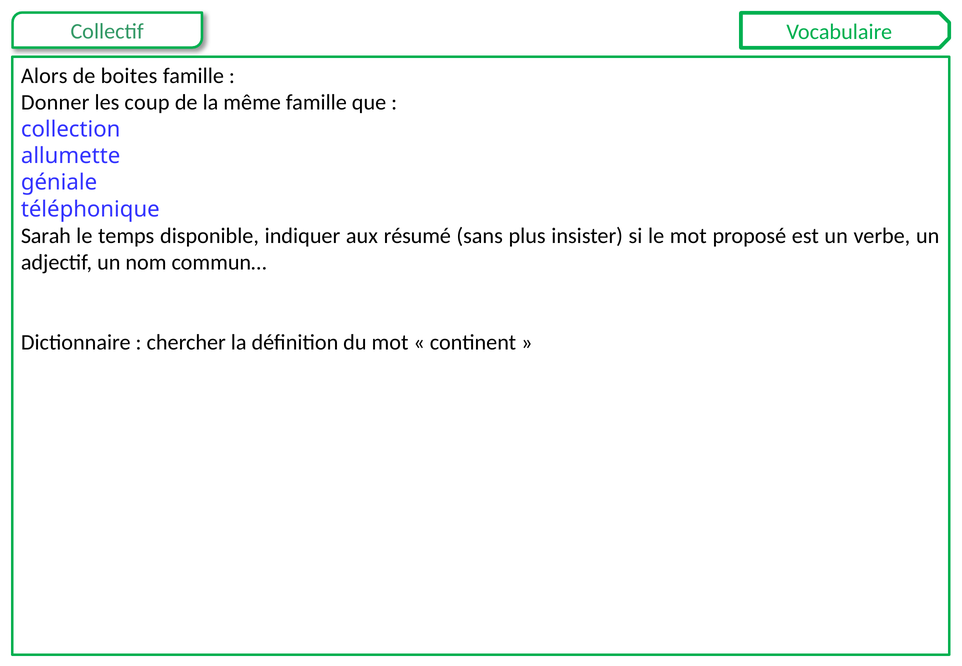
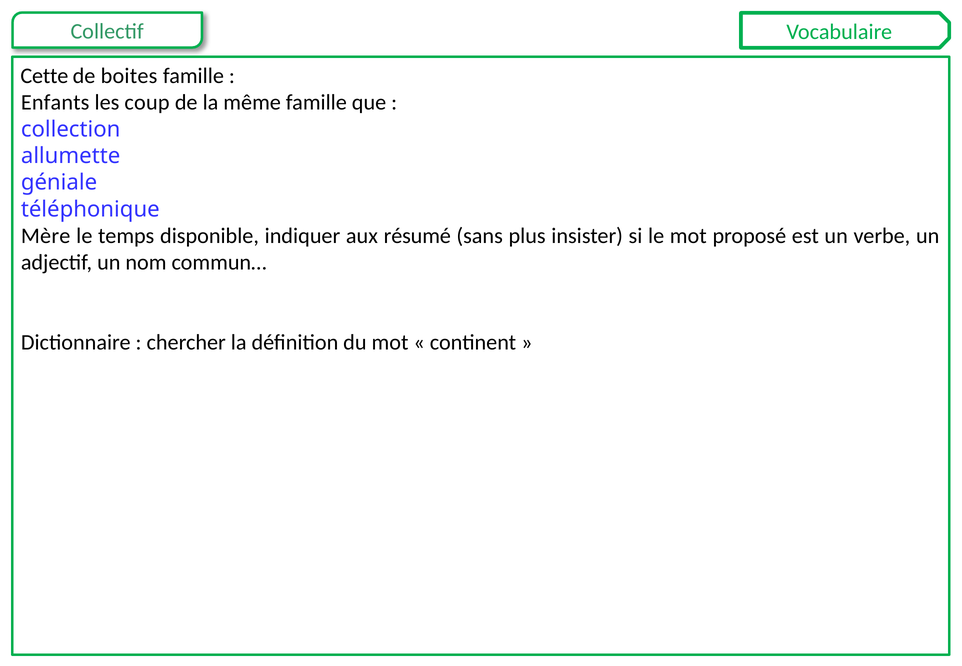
Alors: Alors -> Cette (44, 76)
Donner: Donner -> Enfants (55, 103)
Sarah: Sarah -> Mère (46, 236)
